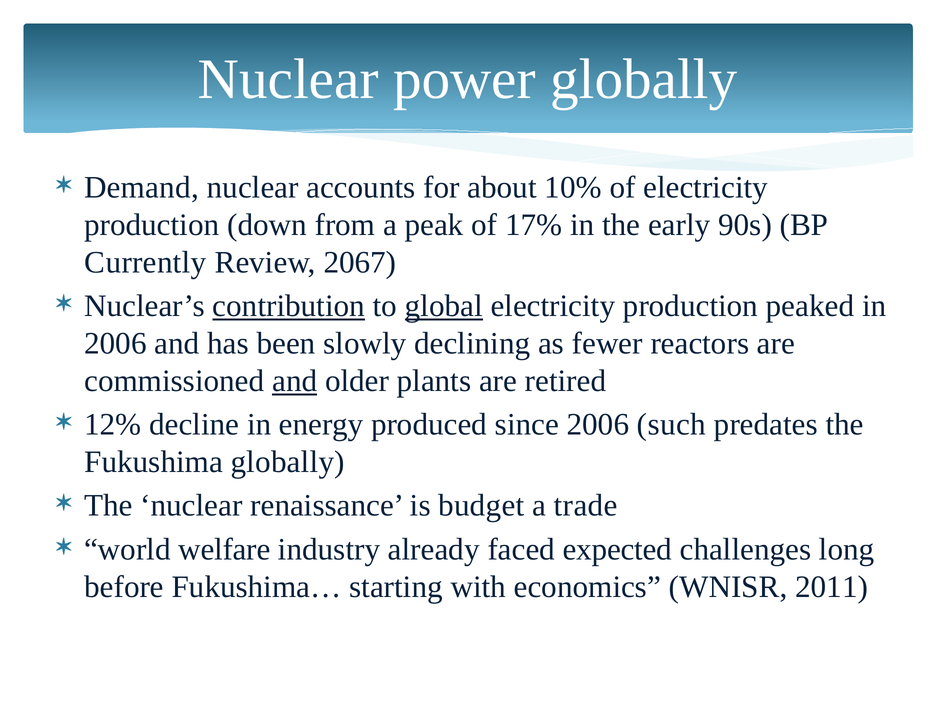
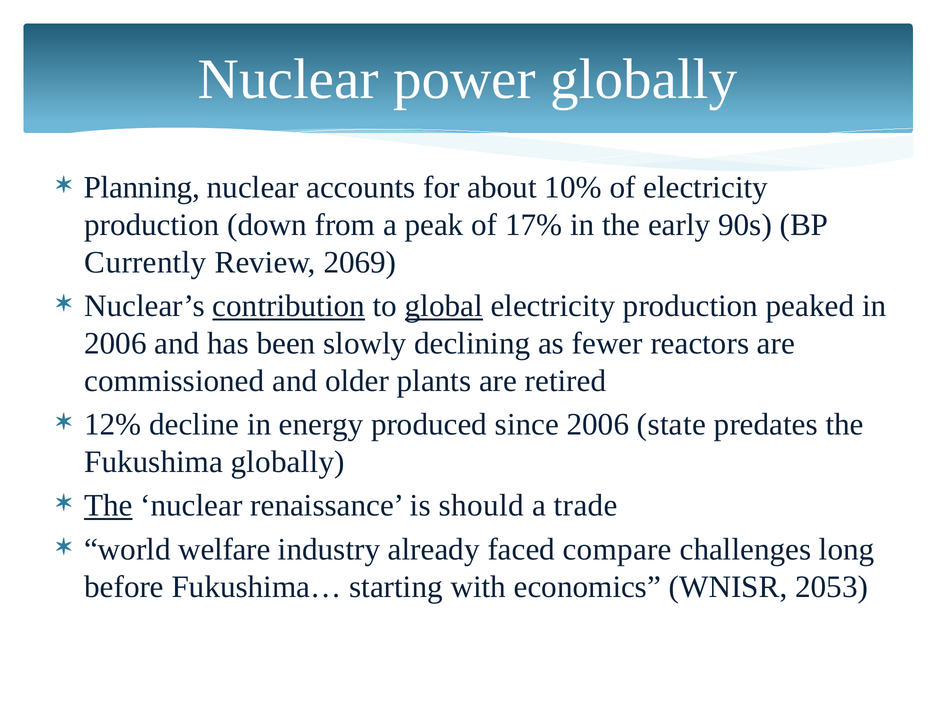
Demand: Demand -> Planning (142, 187)
2067: 2067 -> 2069 (360, 262)
and underline: present -> none (295, 381)
such: such -> state (671, 425)
The underline: none -> present (108, 506)
budget: budget -> should (481, 506)
expected: expected -> compare (617, 549)
2011: 2011 -> 2053 (832, 587)
